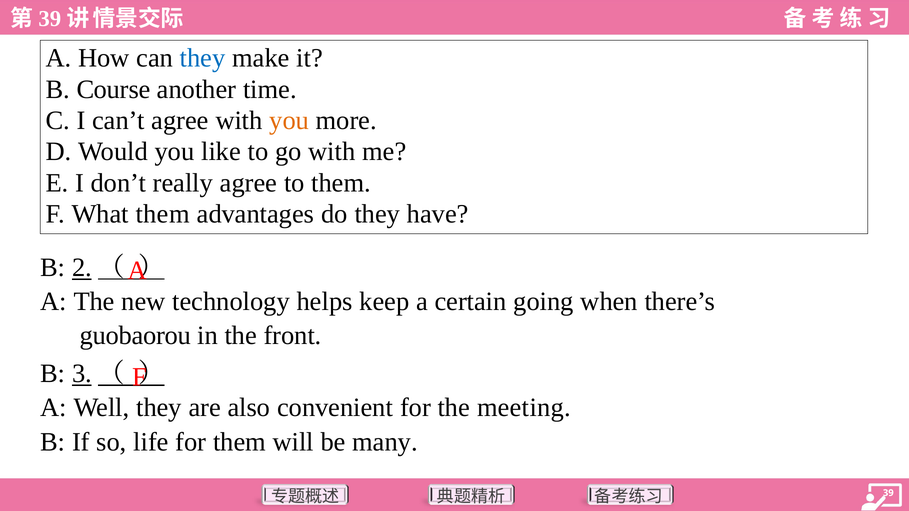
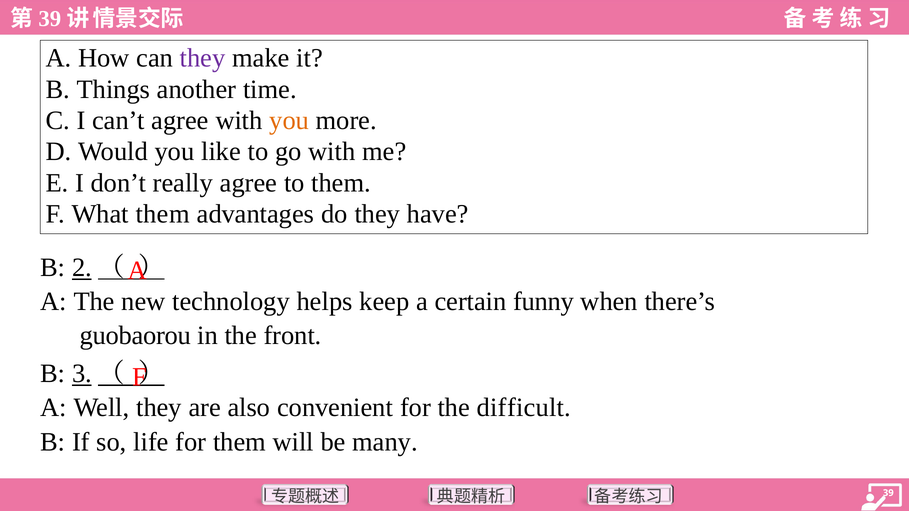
they colour: blue -> purple (203, 58)
Course: Course -> Things (113, 89)
going: going -> funny (544, 302)
meeting: meeting -> difficult (524, 408)
